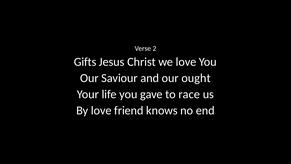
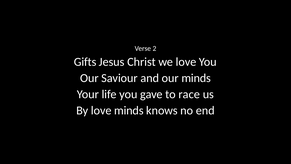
our ought: ought -> minds (196, 78)
love friend: friend -> minds (129, 110)
